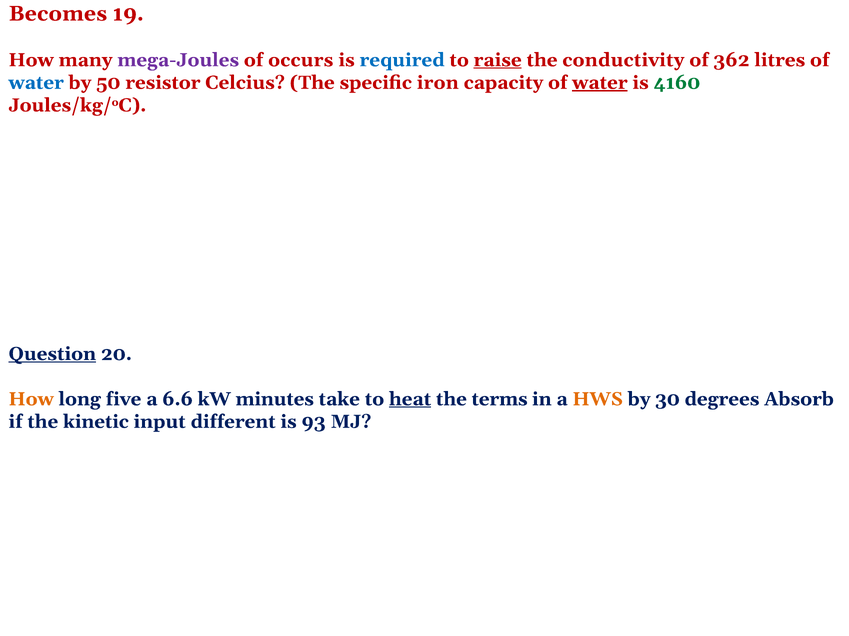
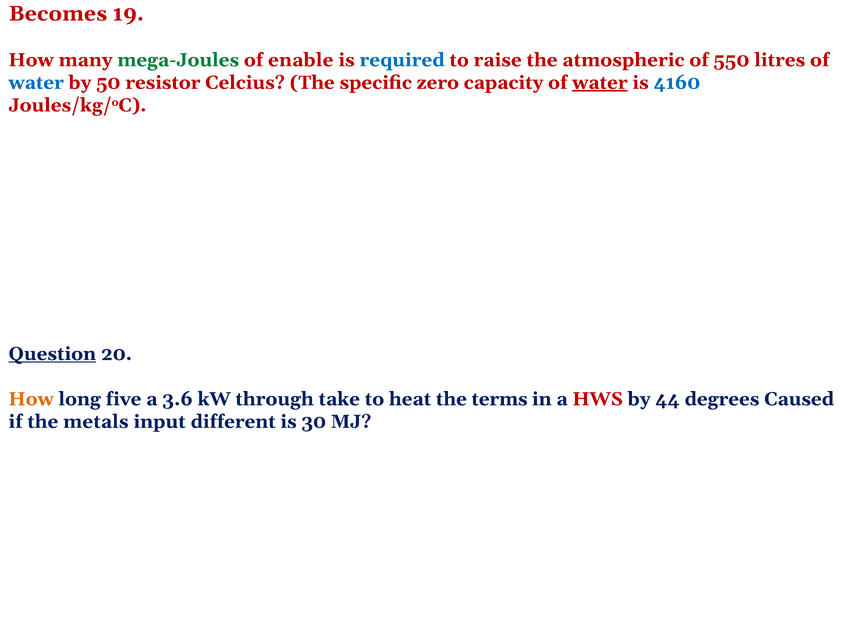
mega-Joules colour: purple -> green (178, 60)
occurs: occurs -> enable (301, 60)
raise underline: present -> none (498, 60)
conductivity: conductivity -> atmospheric (623, 60)
362: 362 -> 550 (731, 60)
iron: iron -> zero (438, 83)
4160 colour: green -> blue (677, 83)
6.6: 6.6 -> 3.6 (177, 400)
minutes: minutes -> through (275, 400)
heat underline: present -> none (410, 400)
HWS colour: orange -> red (598, 400)
30: 30 -> 44 (667, 400)
Absorb: Absorb -> Caused (799, 400)
kinetic: kinetic -> metals (96, 422)
93: 93 -> 30 (314, 422)
